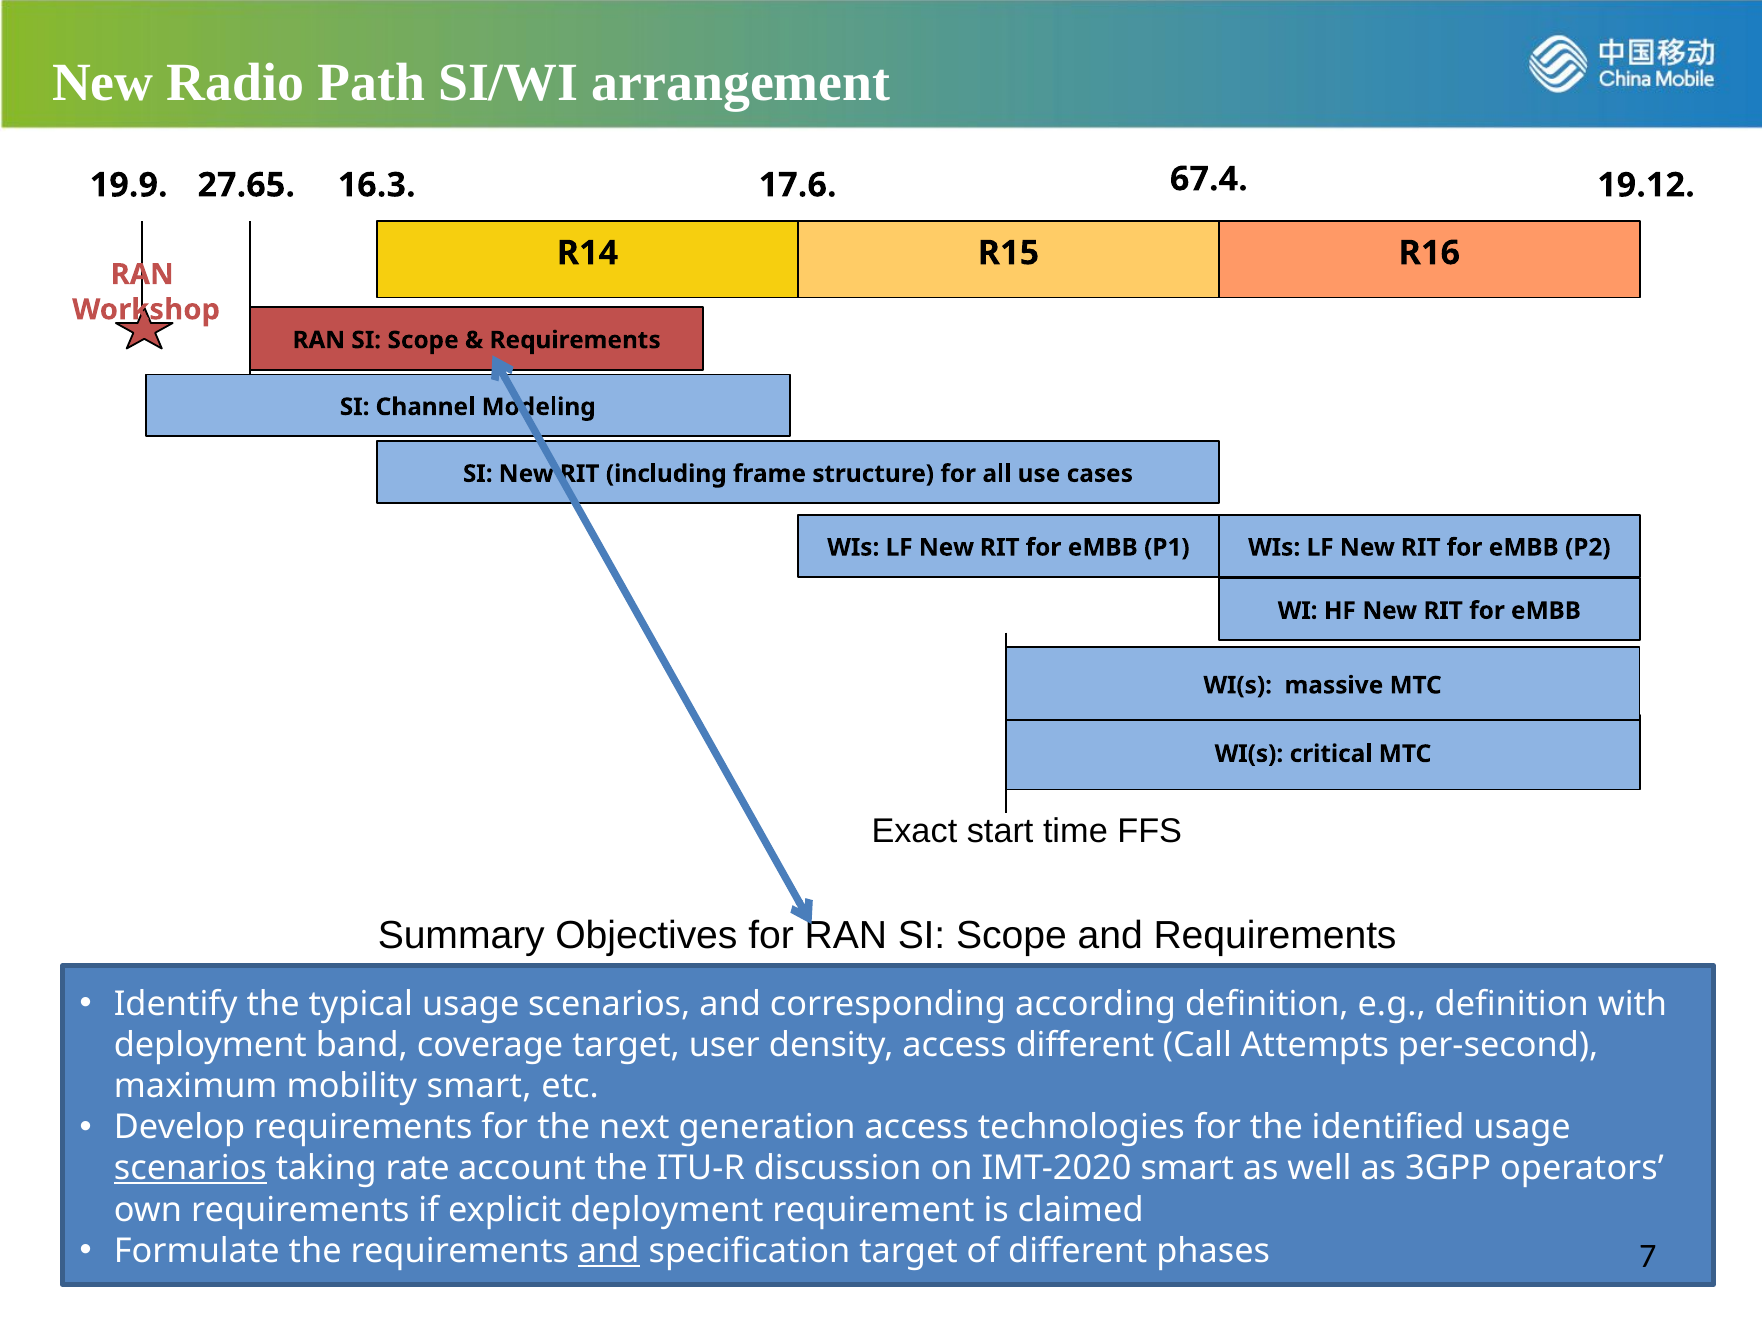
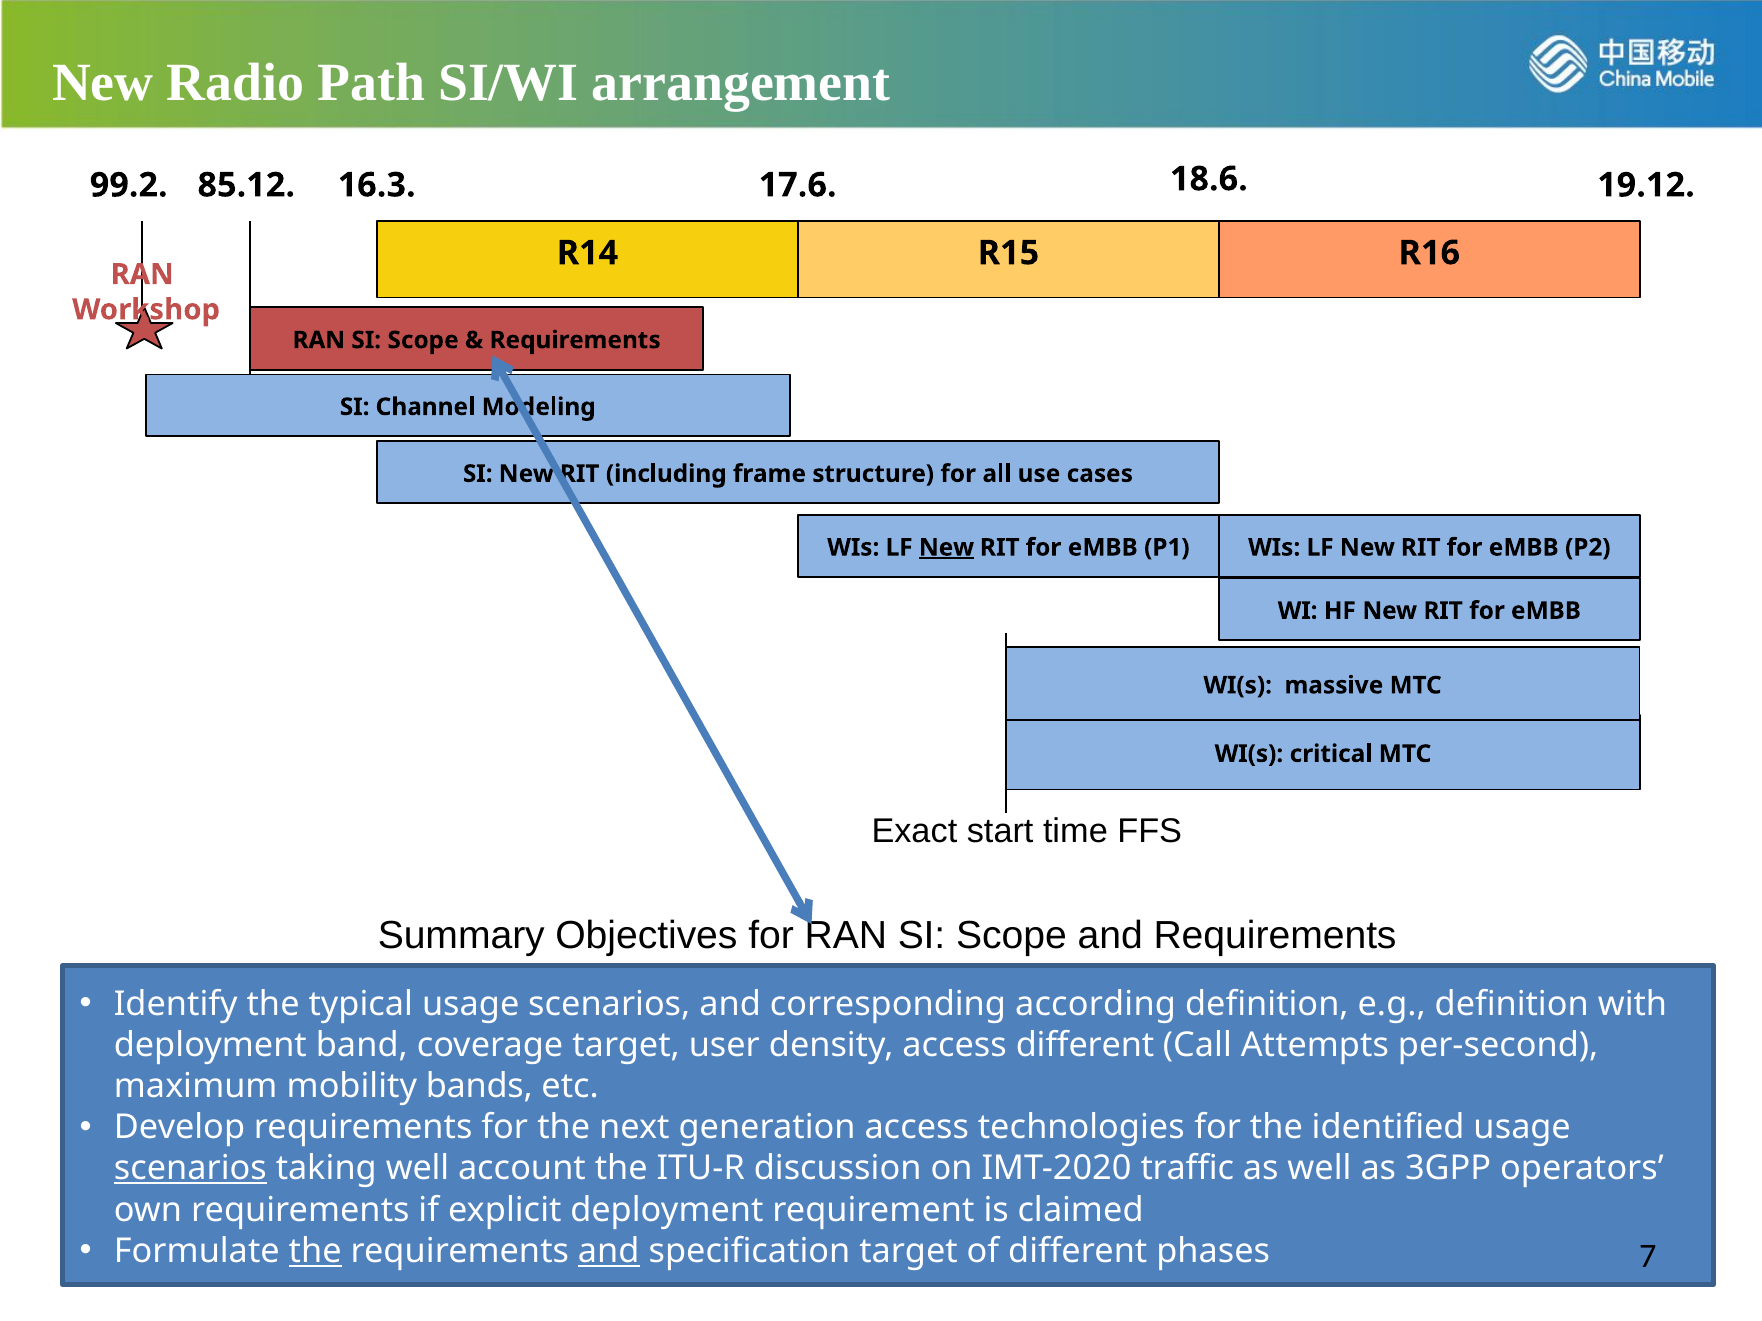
19.9: 19.9 -> 99.2 (129, 185)
27.65: 27.65 -> 85.12 (246, 185)
67.4: 67.4 -> 18.6 (1209, 179)
New underline: none -> present (946, 548)
mobility smart: smart -> bands (479, 1087)
taking rate: rate -> well (418, 1169)
IMT-2020 smart: smart -> traffic (1187, 1169)
the underline: none -> present (315, 1251)
